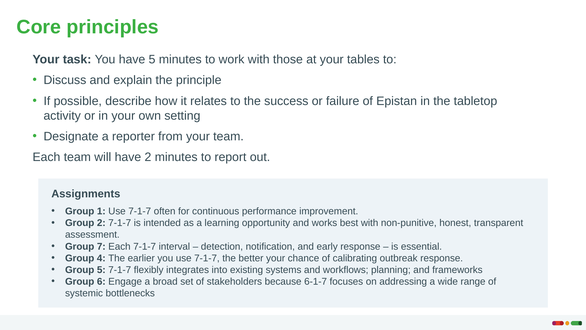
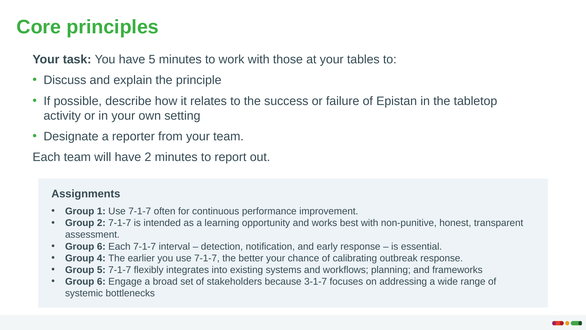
7: 7 -> 6 (101, 246)
6-1-7: 6-1-7 -> 3-1-7 (316, 281)
